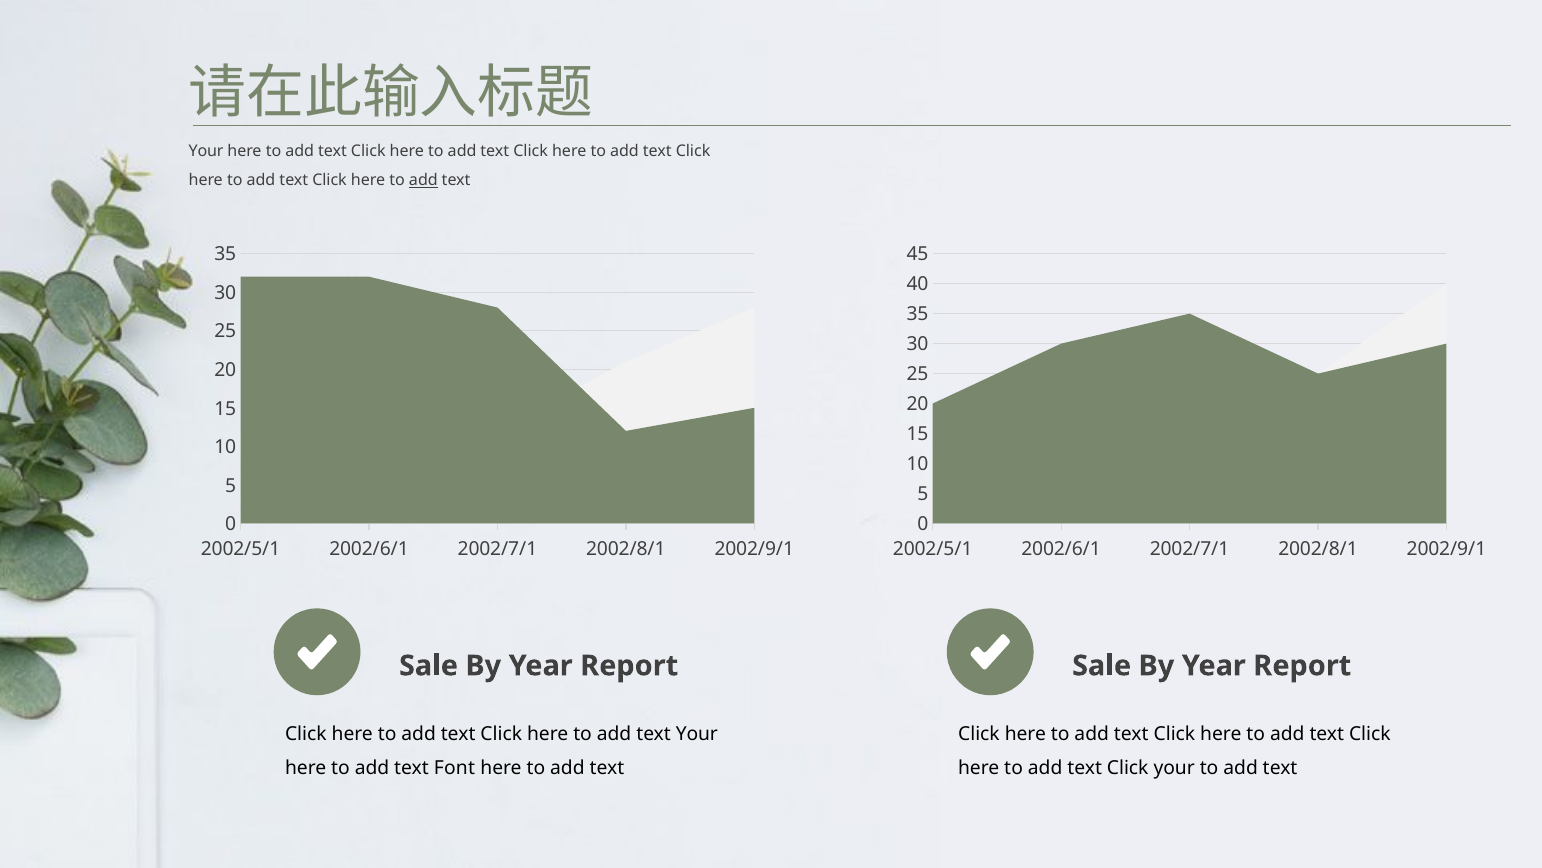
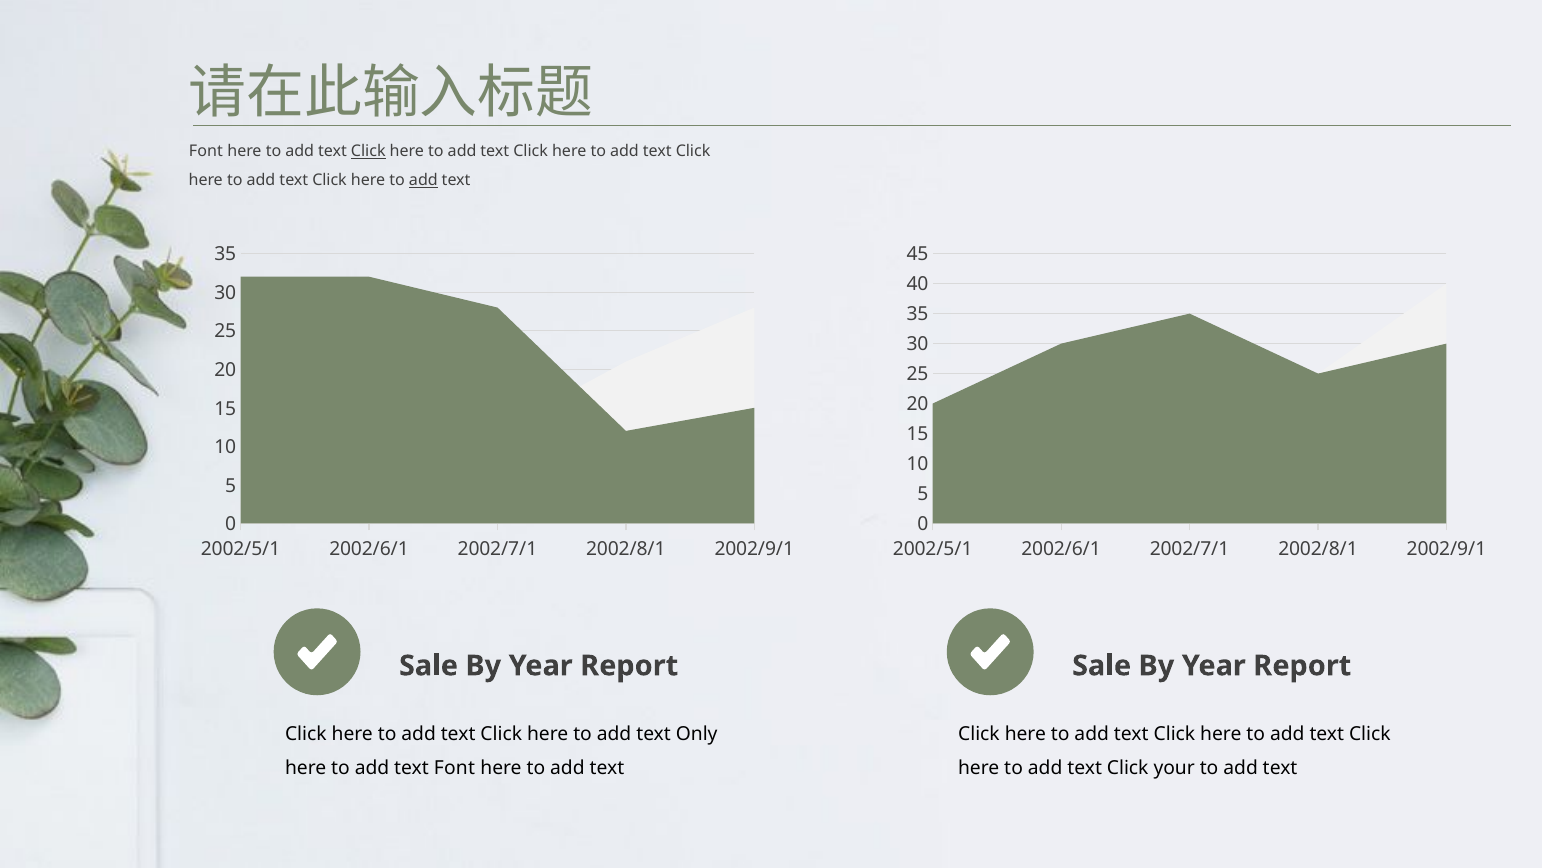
Your: Your -> Font (206, 151)
Click underline: none -> present (368, 151)
text Your: Your -> Only (697, 733)
